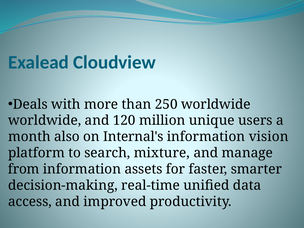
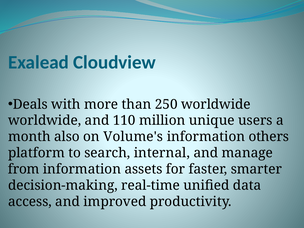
120: 120 -> 110 (124, 121)
Internal's: Internal's -> Volume's (133, 137)
vision: vision -> others (269, 137)
mixture: mixture -> internal (162, 153)
